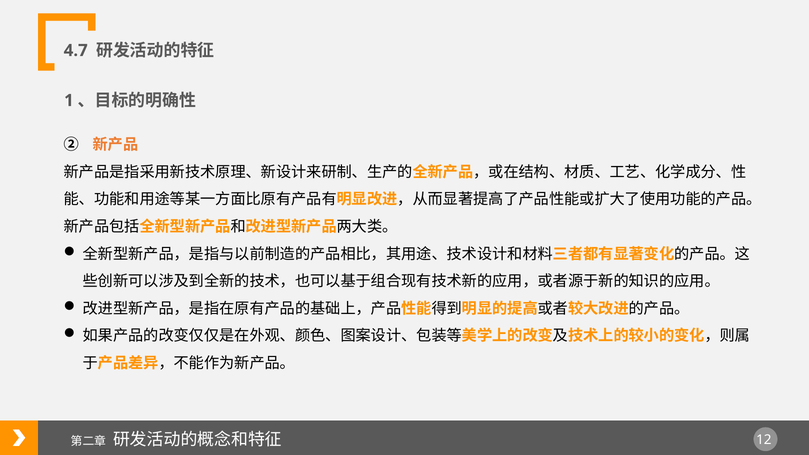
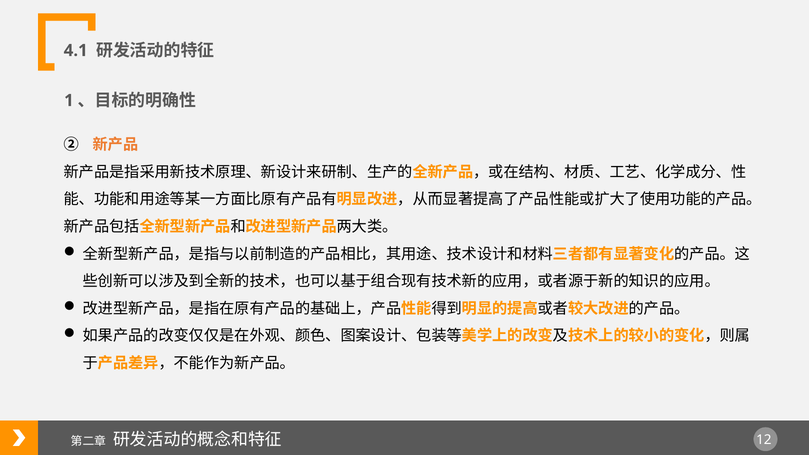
4.7: 4.7 -> 4.1 (76, 50)
